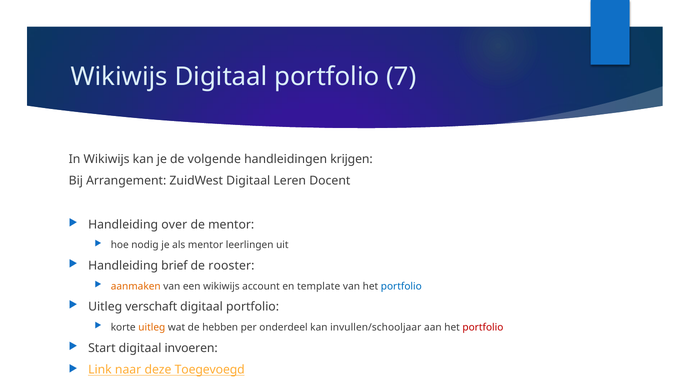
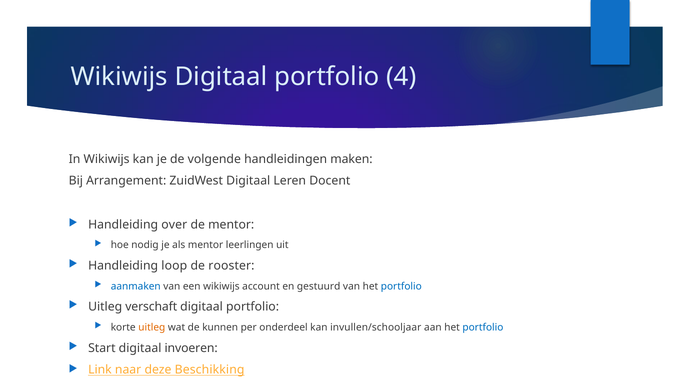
7: 7 -> 4 (401, 77)
krijgen: krijgen -> maken (351, 159)
brief: brief -> loop (174, 266)
aanmaken colour: orange -> blue (136, 286)
template: template -> gestuurd (319, 286)
hebben: hebben -> kunnen (220, 327)
portfolio colour: red -> blue (483, 327)
Toegevoegd: Toegevoegd -> Beschikking (210, 370)
